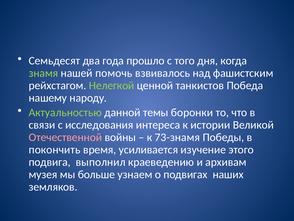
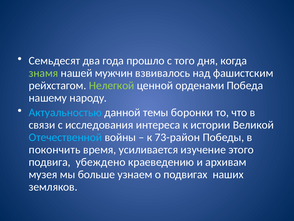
помочь: помочь -> мужчин (114, 73)
танкистов: танкистов -> орденами (200, 85)
Актуальностью colour: light green -> light blue (65, 112)
Отечественной colour: pink -> light blue (65, 137)
73-знамя: 73-знамя -> 73-район (177, 137)
выполнил: выполнил -> убеждено (101, 162)
